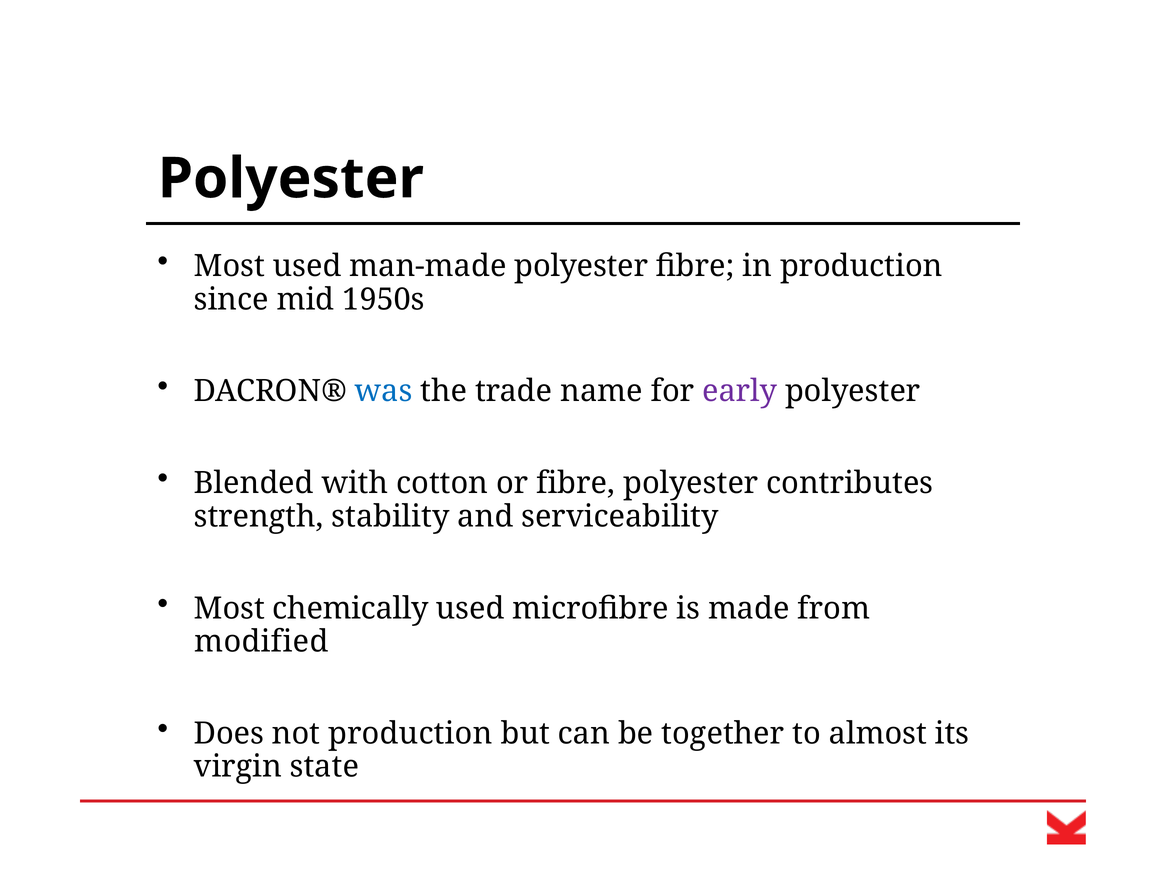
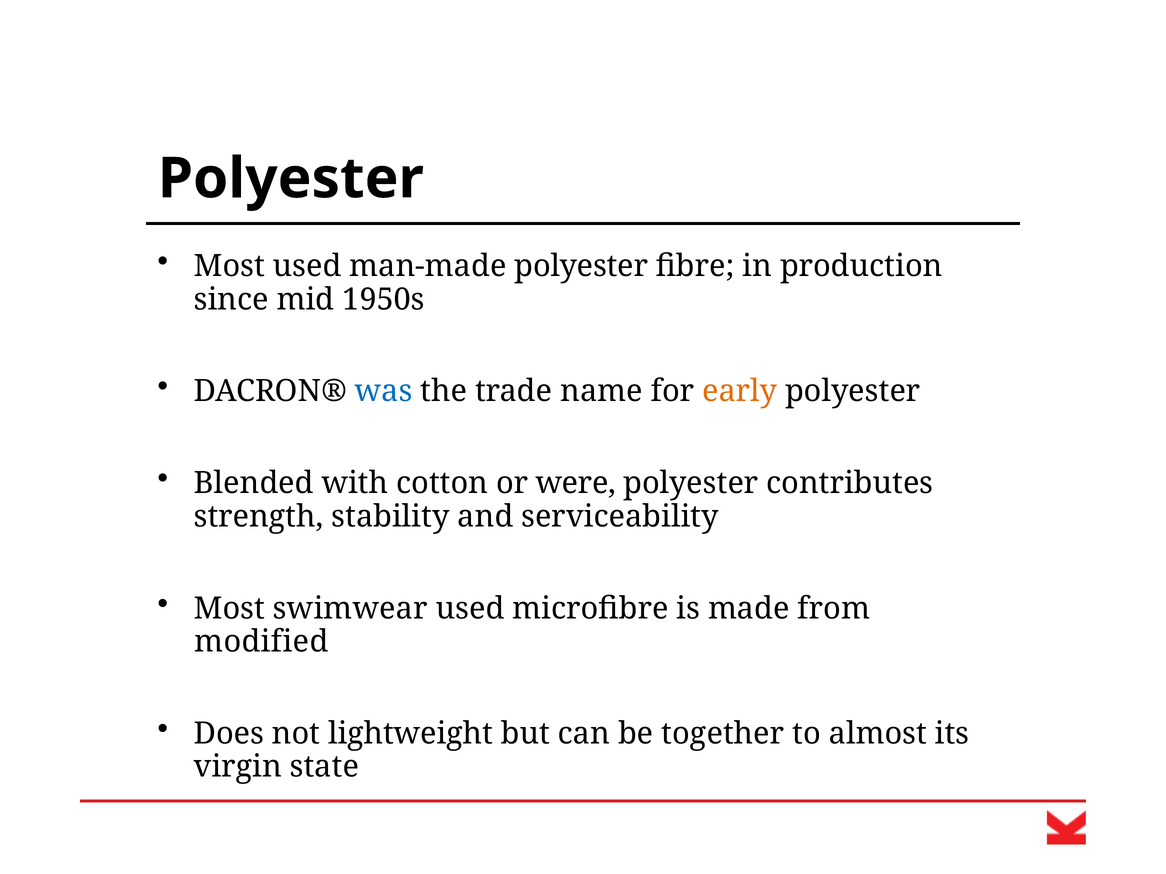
early colour: purple -> orange (740, 392)
or fibre: fibre -> were (576, 484)
chemically: chemically -> swimwear (350, 609)
not production: production -> lightweight (411, 734)
